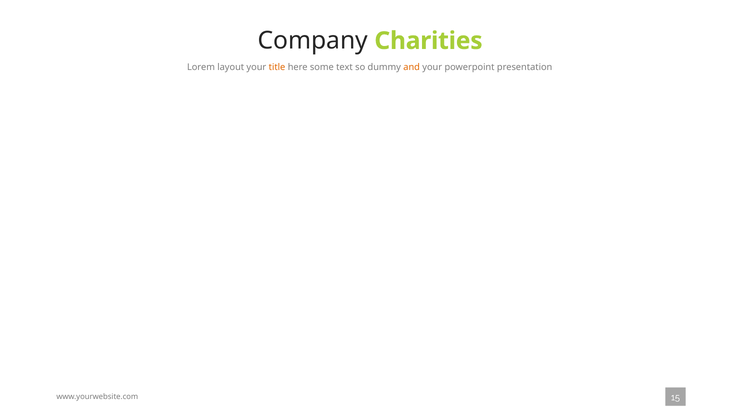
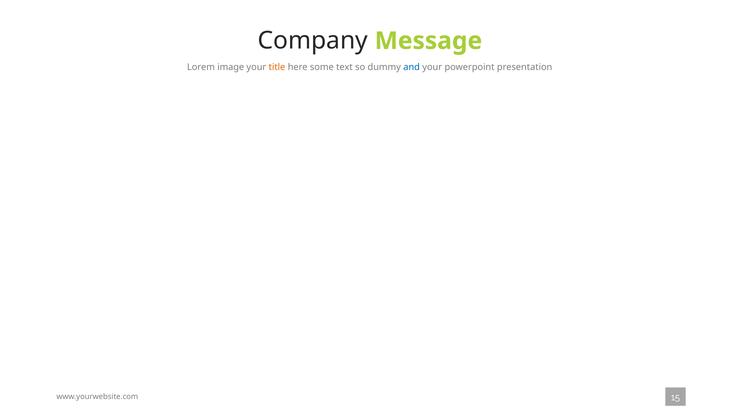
Charities: Charities -> Message (428, 41)
layout: layout -> image (231, 67)
and colour: orange -> blue (412, 67)
